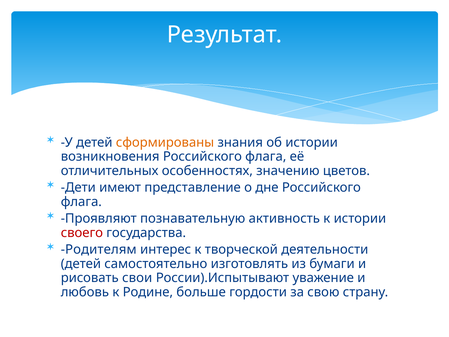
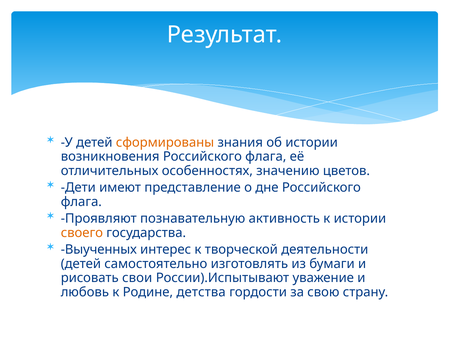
своего colour: red -> orange (82, 233)
Родителям: Родителям -> Выученных (99, 249)
больше: больше -> детства (201, 292)
